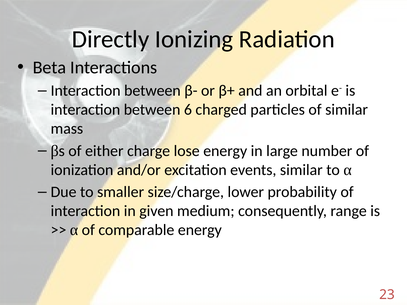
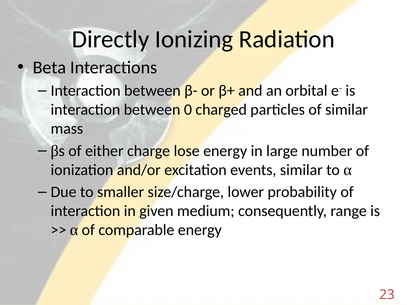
6: 6 -> 0 (188, 110)
